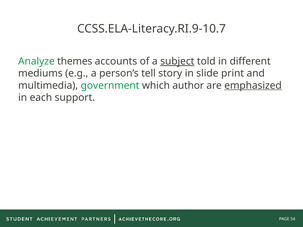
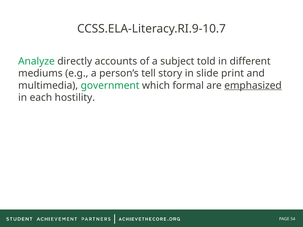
themes: themes -> directly (75, 61)
subject underline: present -> none (177, 61)
author: author -> formal (188, 86)
support: support -> hostility (75, 98)
